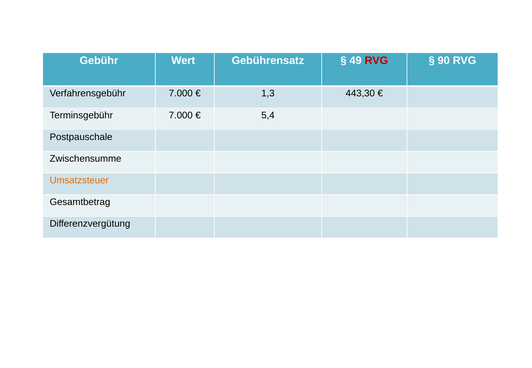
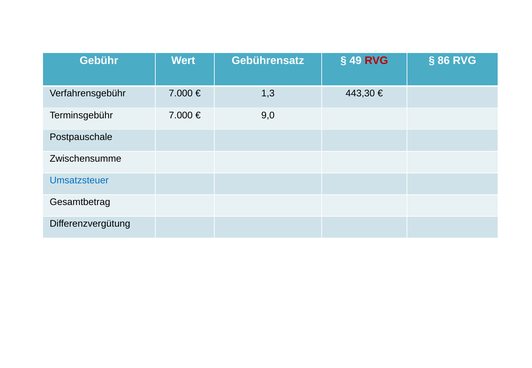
90: 90 -> 86 (444, 61)
5,4: 5,4 -> 9,0 (268, 115)
Umsatzsteuer colour: orange -> blue (79, 180)
